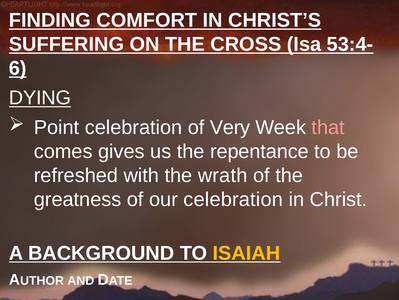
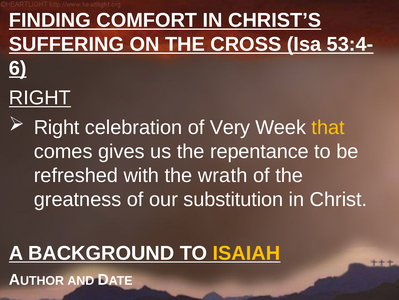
DYING: DYING -> RIGHT (40, 98)
Point: Point -> Right (57, 127)
that colour: pink -> yellow (328, 127)
our celebration: celebration -> substitution (233, 199)
